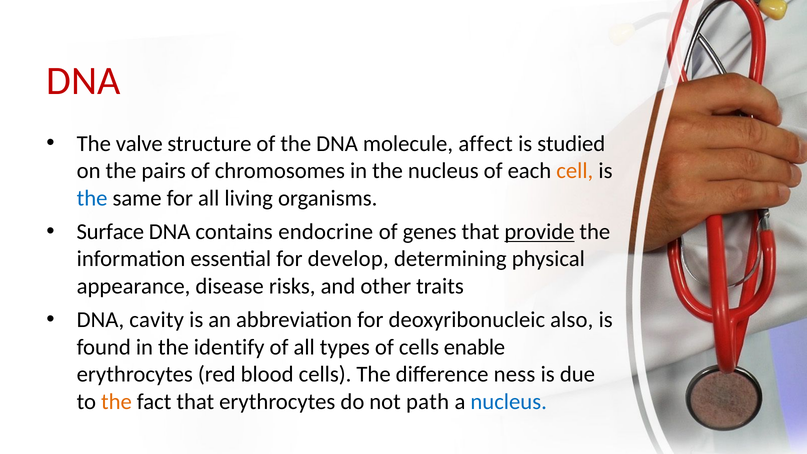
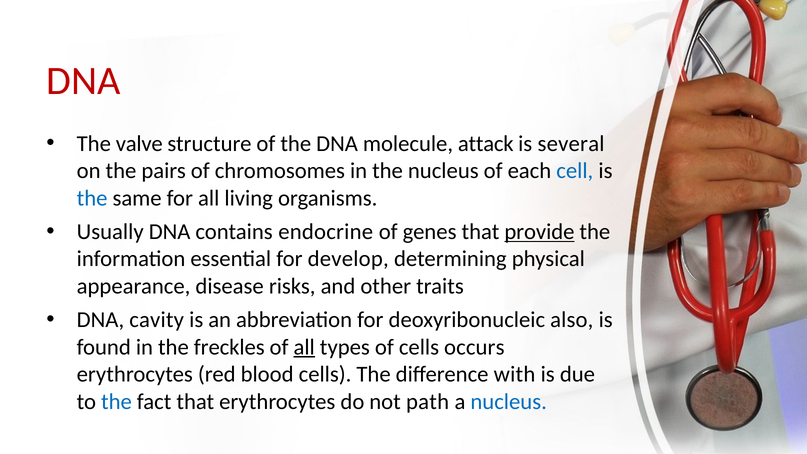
affect: affect -> attack (486, 144)
studied: studied -> several (571, 144)
cell colour: orange -> blue (575, 171)
Surface: Surface -> Usually (110, 232)
identify: identify -> freckles (229, 347)
all underline: none -> present (304, 347)
enable: enable -> occurs (474, 347)
ness: ness -> with (515, 374)
the colour: orange -> blue (116, 401)
